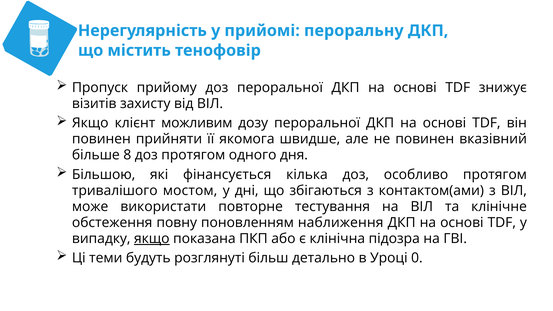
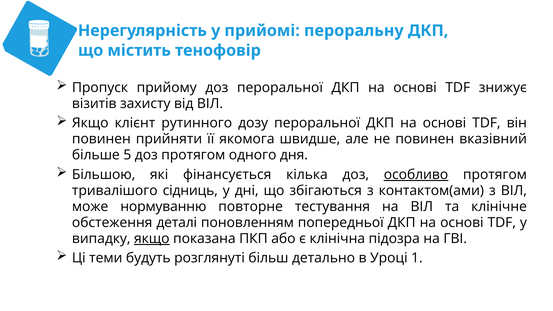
можливим: можливим -> рутинного (197, 123)
8: 8 -> 5 (127, 155)
особливо underline: none -> present (416, 175)
мостом: мостом -> сідниць (190, 191)
використати: використати -> нормуванню (163, 207)
повну: повну -> деталі (177, 223)
наближення: наближення -> попередньої (341, 223)
0: 0 -> 1 (417, 258)
